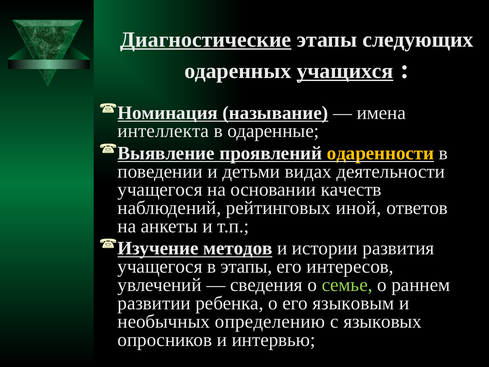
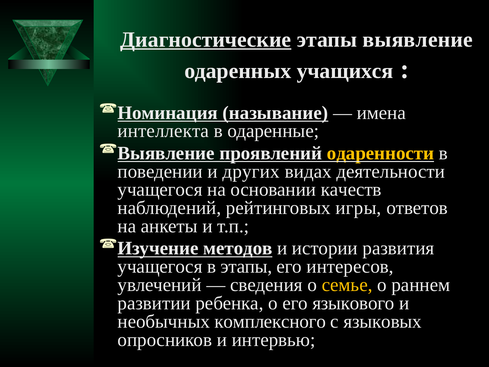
следующих: следующих -> выявление (418, 40)
учащихся underline: present -> none (345, 71)
детьми: детьми -> других (251, 171)
иной: иной -> игры (358, 208)
семье colour: light green -> yellow (347, 285)
языковым: языковым -> языкового (353, 303)
определению: определению -> комплексного (270, 321)
